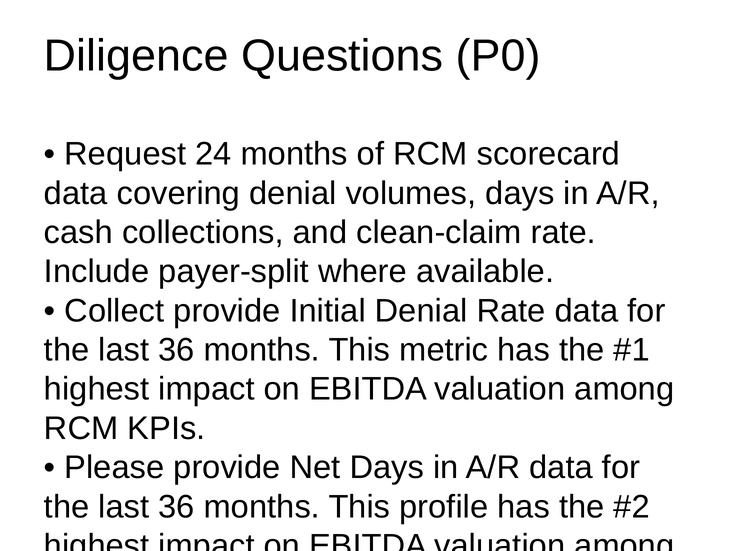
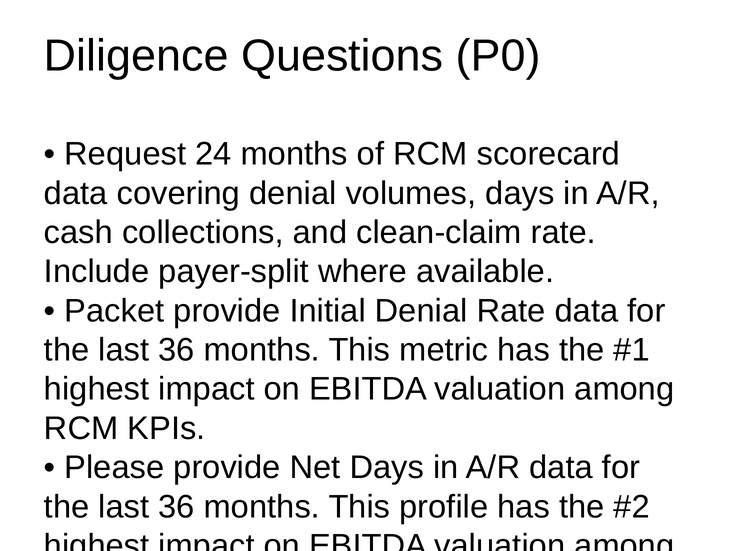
Collect: Collect -> Packet (114, 311)
